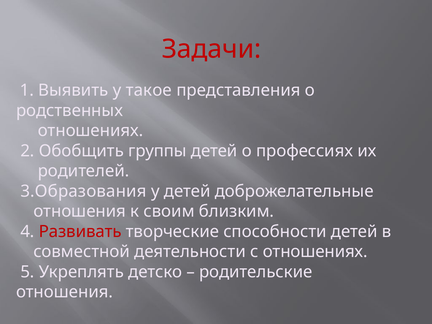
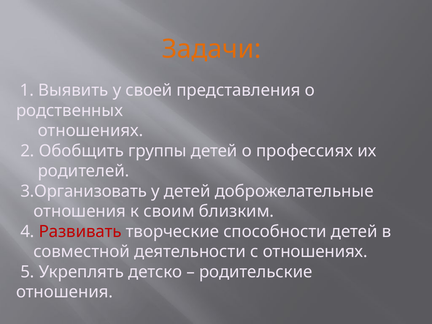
Задачи colour: red -> orange (212, 49)
такое: такое -> своей (149, 90)
3.Образования: 3.Образования -> 3.Организовать (84, 191)
